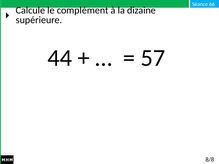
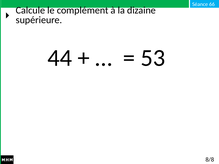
57: 57 -> 53 (153, 58)
